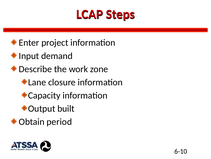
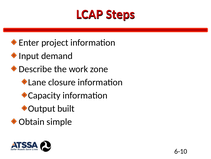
period: period -> simple (59, 121)
